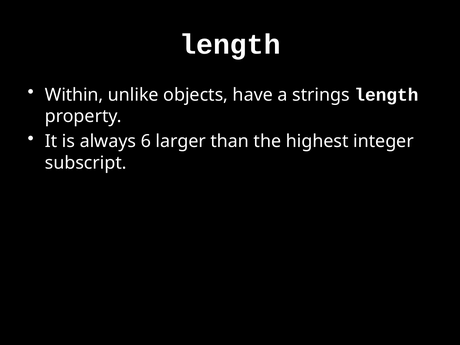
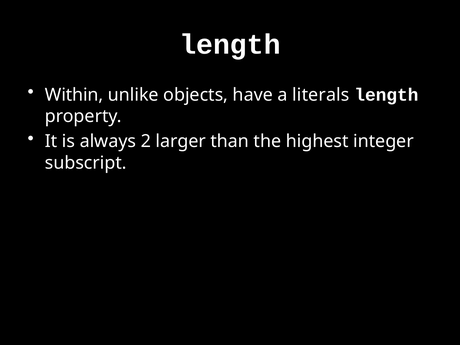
strings: strings -> literals (321, 95)
6: 6 -> 2 (146, 141)
